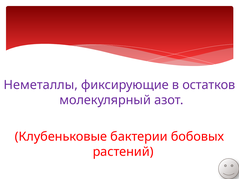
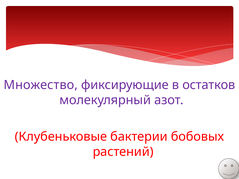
Неметаллы: Неметаллы -> Множество (41, 85)
